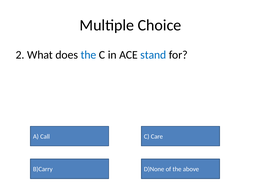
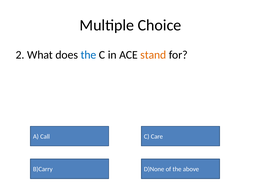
stand colour: blue -> orange (153, 55)
